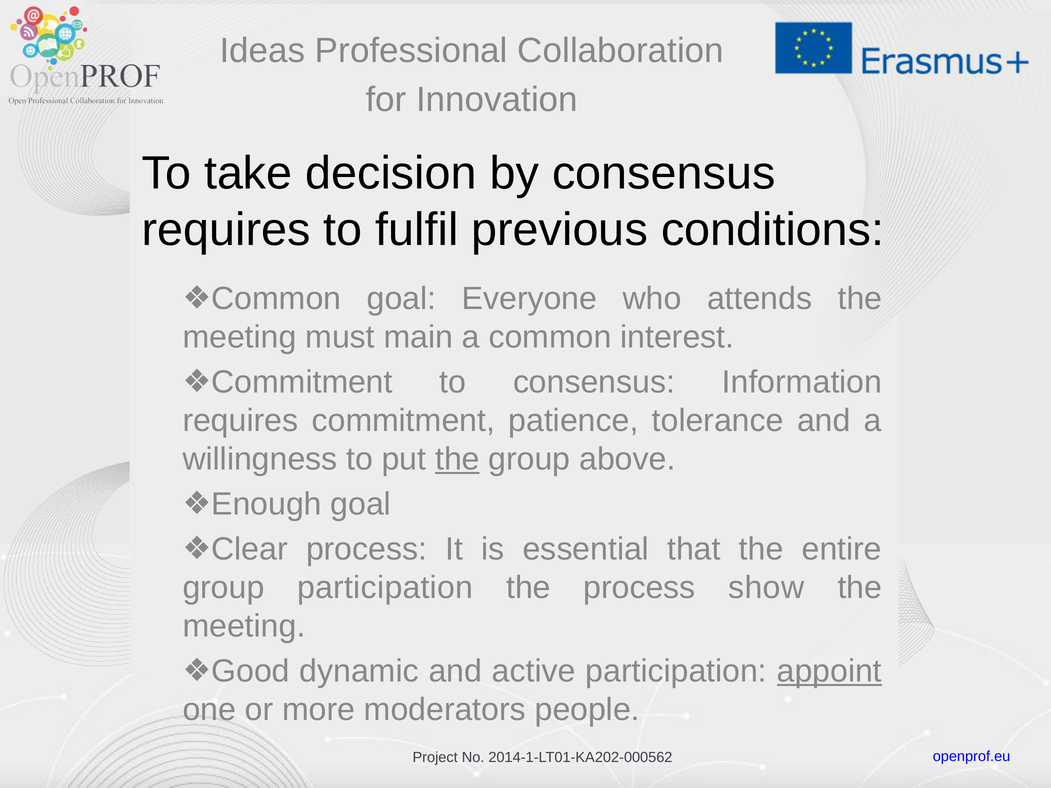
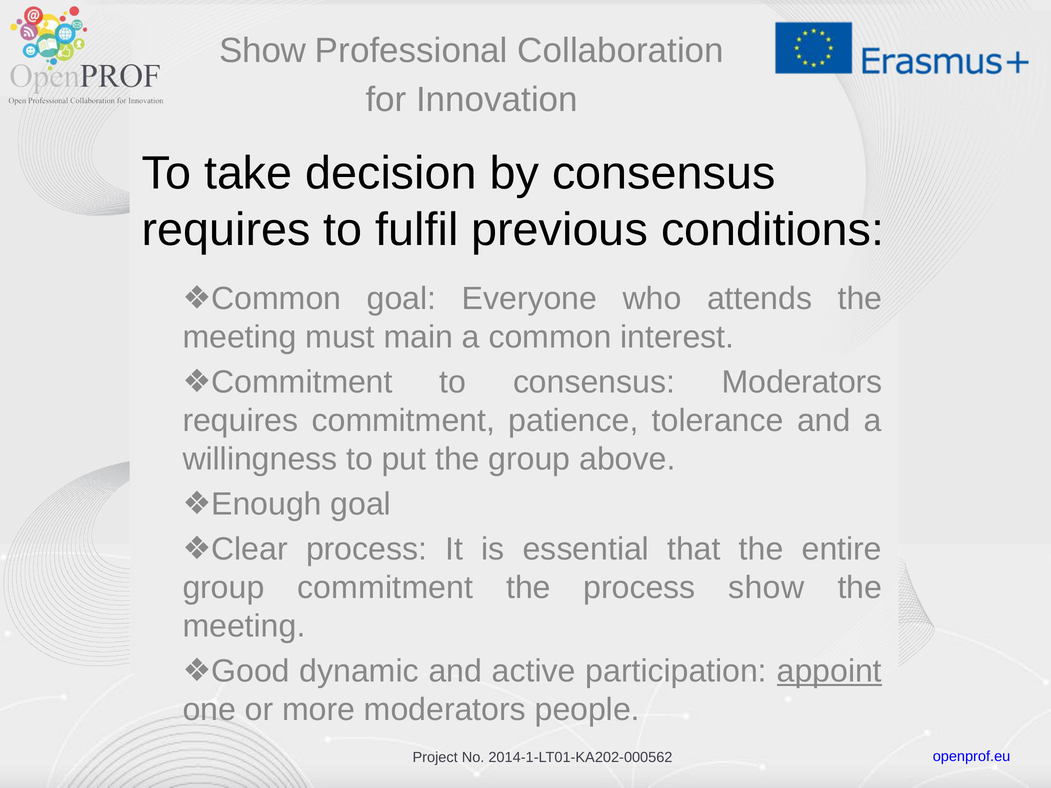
Ideas: Ideas -> Show (263, 51)
consensus Information: Information -> Moderators (802, 382)
the underline: present -> none (457, 459)
group participation: participation -> commitment (385, 588)
